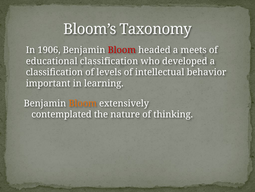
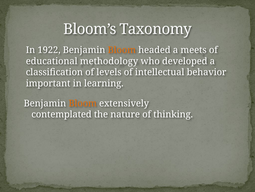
1906: 1906 -> 1922 (49, 50)
Bloom colour: red -> orange (122, 50)
educational classification: classification -> methodology (109, 61)
